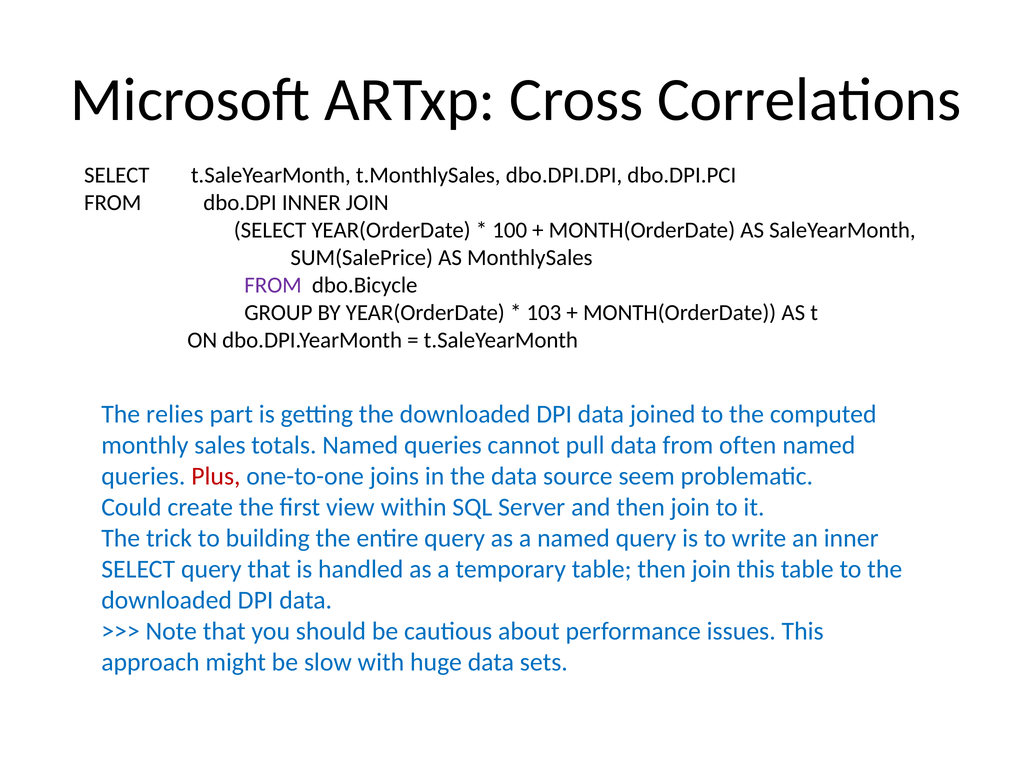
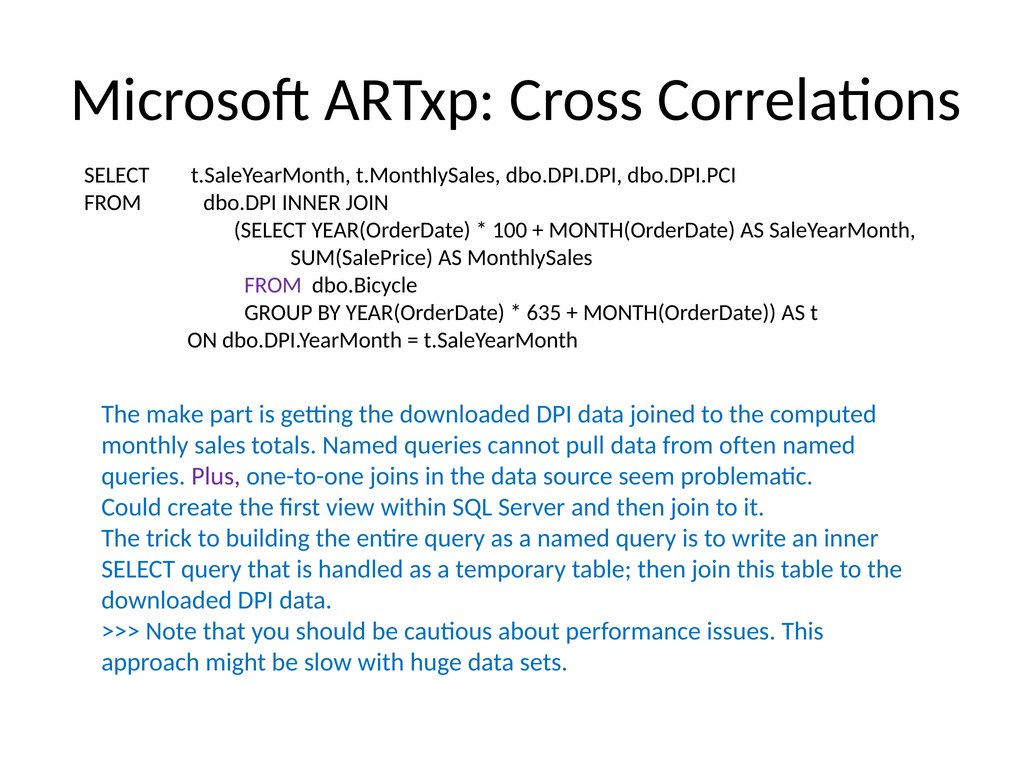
103: 103 -> 635 (544, 313)
relies: relies -> make (175, 414)
Plus colour: red -> purple (216, 476)
